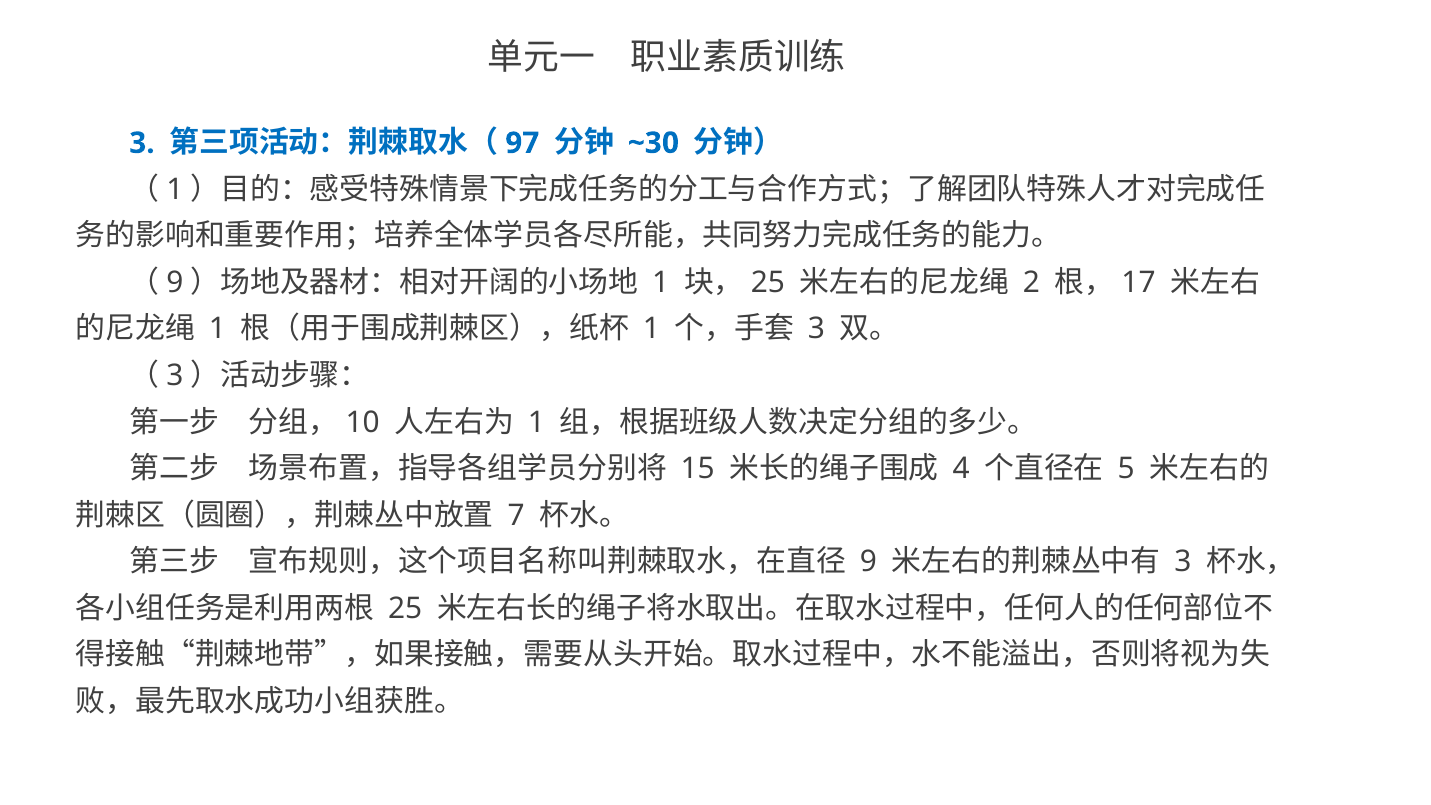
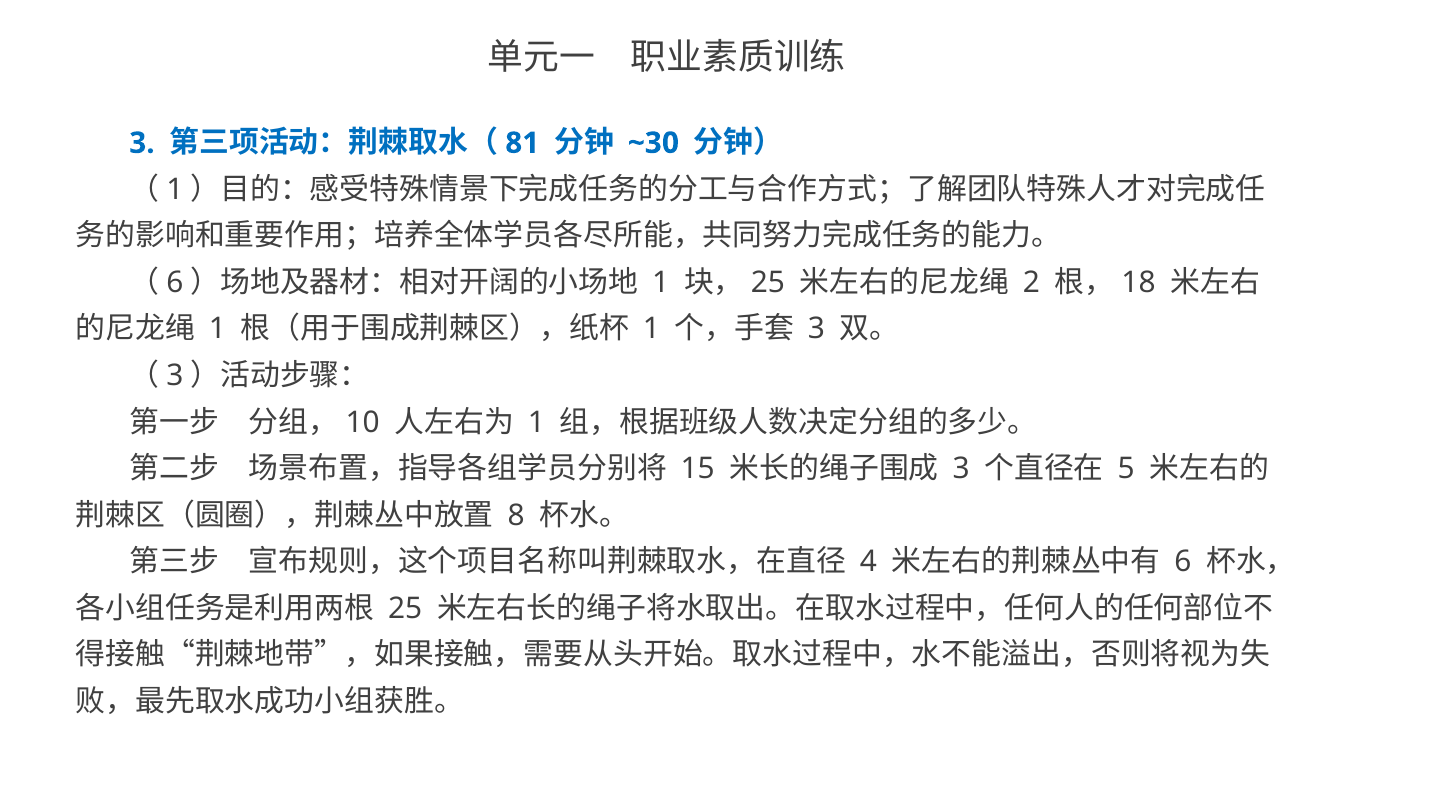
97: 97 -> 81 (522, 143)
9: 9 -> 6 (175, 283)
17: 17 -> 18 (1139, 283)
4: 4 -> 3 (961, 469)
7: 7 -> 8 (516, 515)
9: 9 -> 4 (868, 562)
3: 3 -> 6 (1183, 562)
